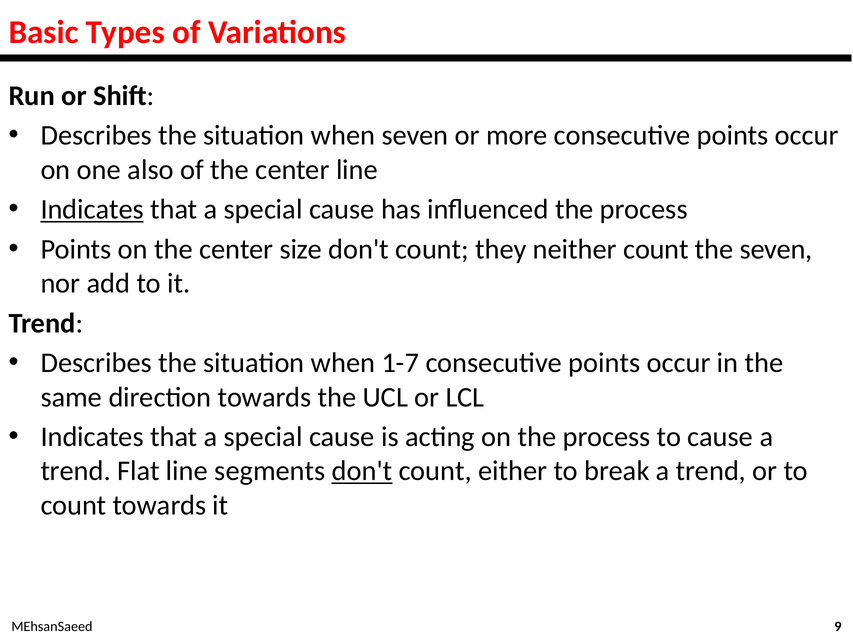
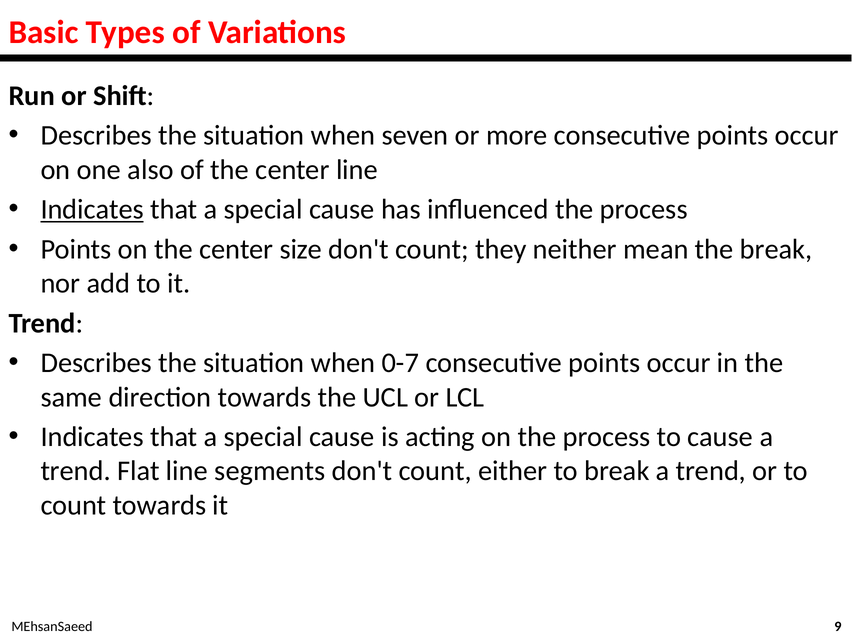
neither count: count -> mean (656, 249)
the seven: seven -> break (776, 249)
1-7: 1-7 -> 0-7 (400, 363)
don't underline: present -> none (362, 471)
